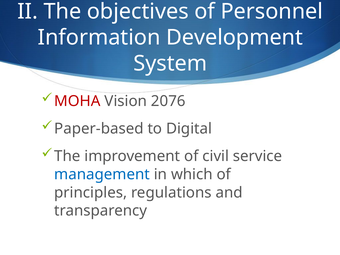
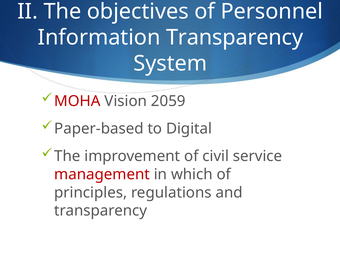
Information Development: Development -> Transparency (235, 37)
2076: 2076 -> 2059 (168, 101)
management colour: blue -> red (102, 174)
